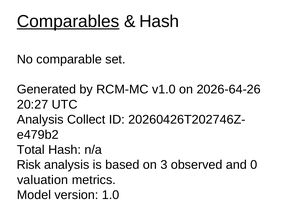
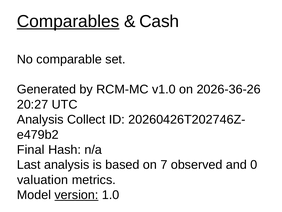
Hash: Hash -> Cash (159, 21)
2026-64-26: 2026-64-26 -> 2026-36-26 (229, 89)
Total: Total -> Final (31, 149)
Risk: Risk -> Last (29, 164)
3: 3 -> 7 (164, 164)
version underline: none -> present (76, 195)
